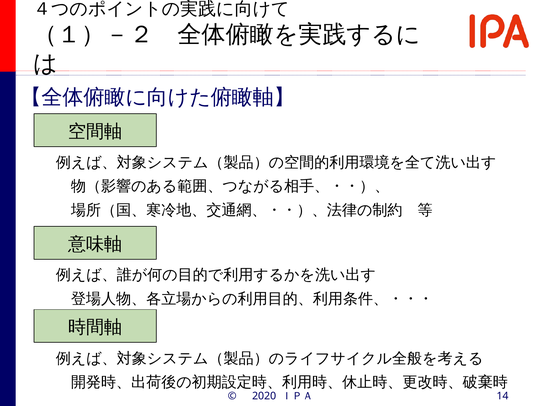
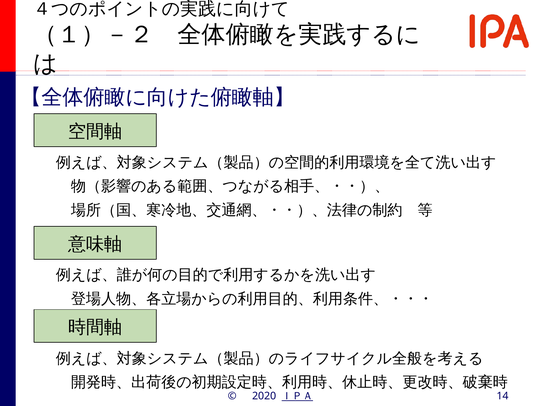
ＩＰＡ underline: none -> present (297, 396)
